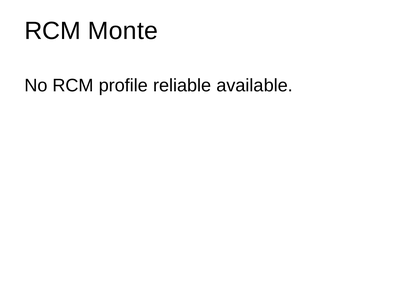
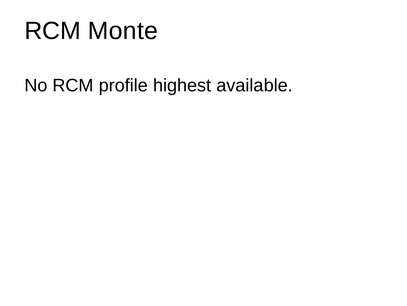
reliable: reliable -> highest (182, 85)
